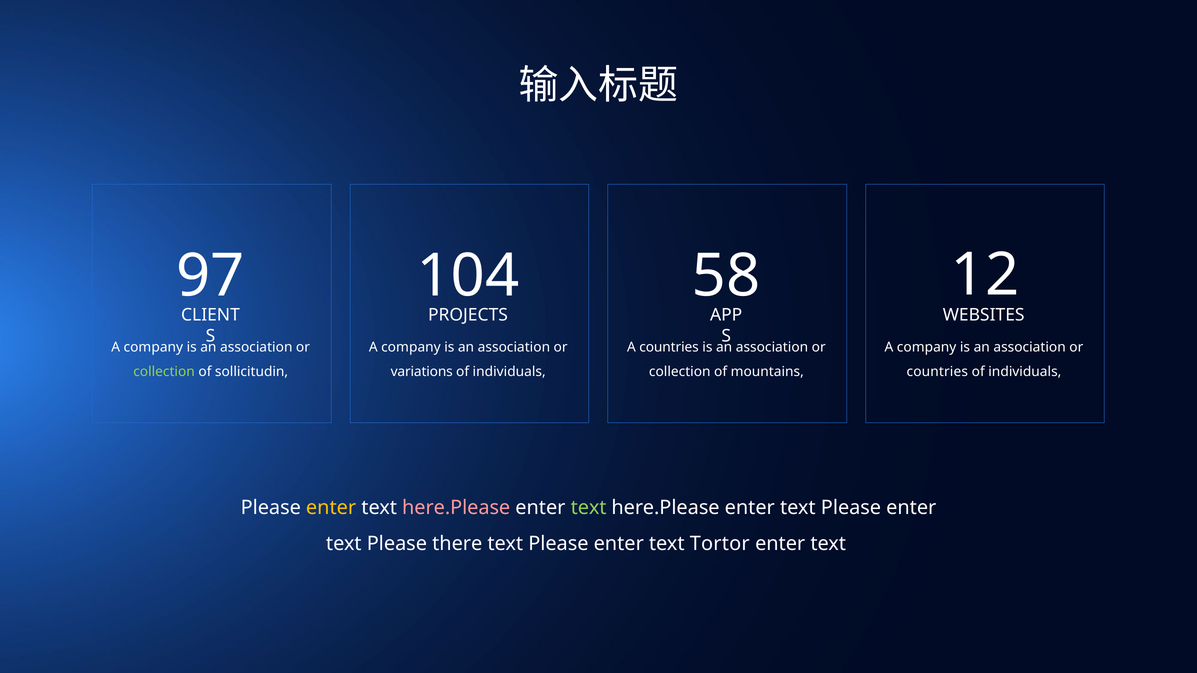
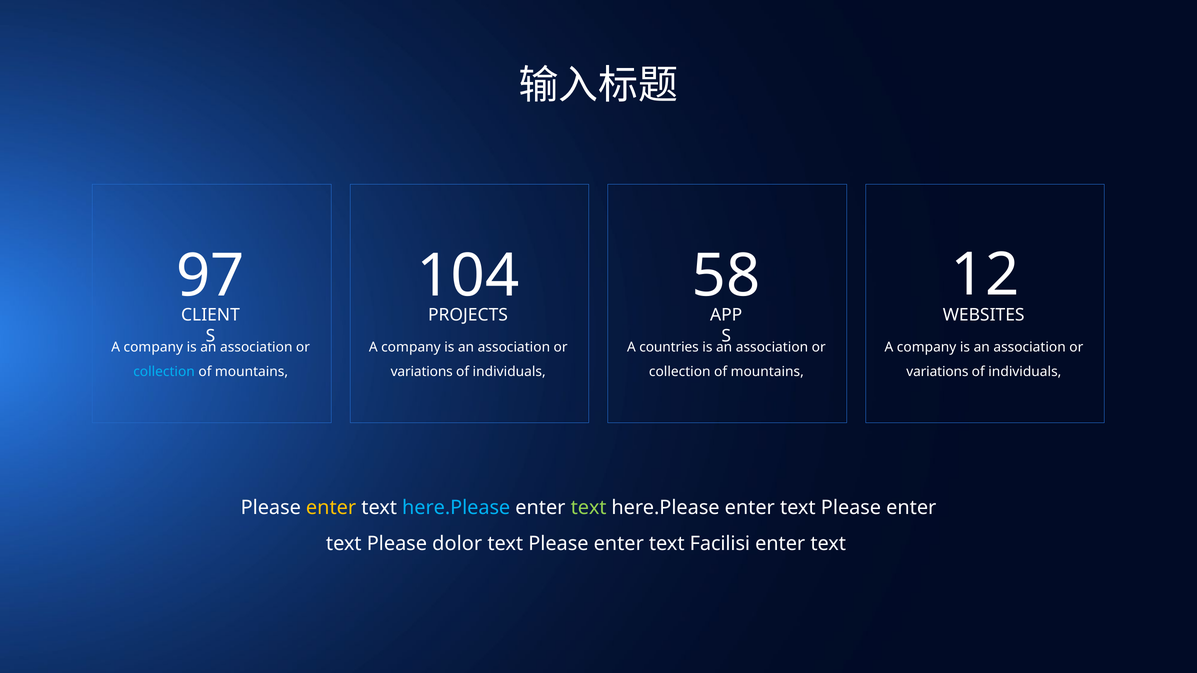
collection colour: light green -> light blue (164, 372)
sollicitudin: sollicitudin -> mountains (252, 372)
countries: countries -> variations (937, 372)
here.Please colour: pink -> light blue (456, 508)
there: there -> dolor (457, 544)
Tortor: Tortor -> Facilisi (720, 544)
